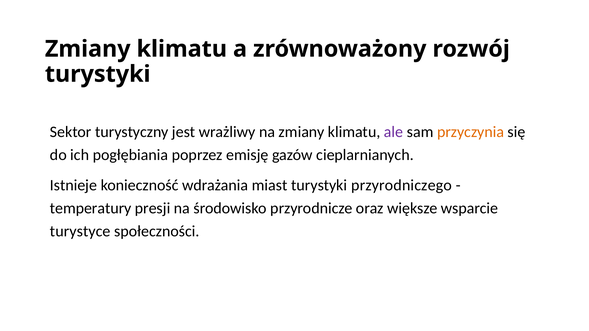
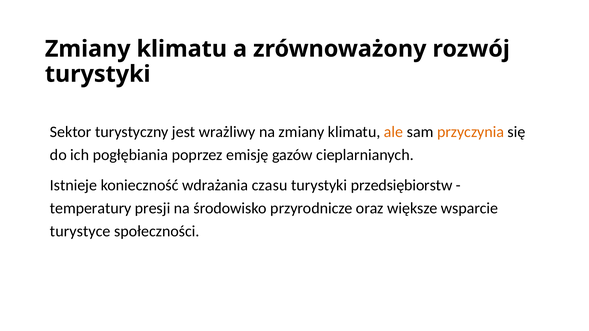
ale colour: purple -> orange (394, 132)
miast: miast -> czasu (270, 185)
przyrodniczego: przyrodniczego -> przedsiębiorstw (402, 185)
